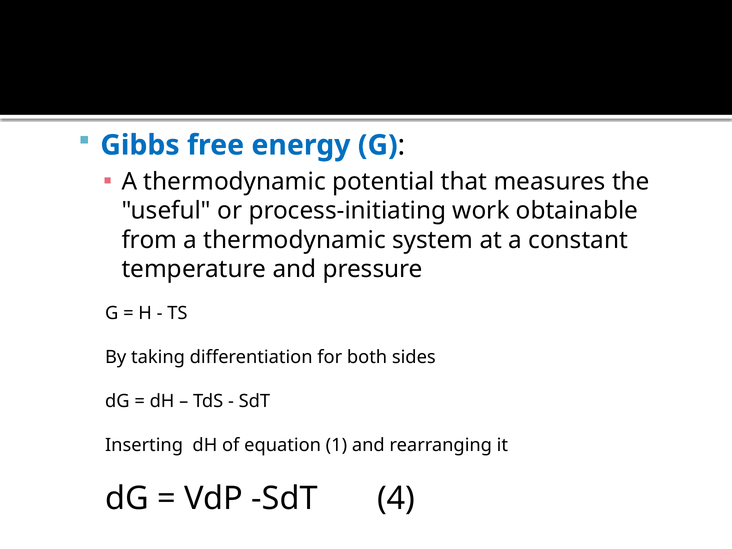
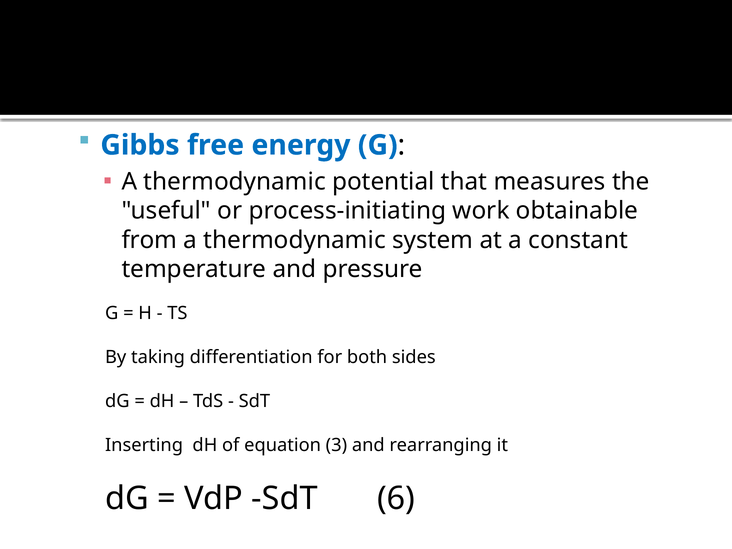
1: 1 -> 3 (336, 445)
4: 4 -> 6 (396, 499)
